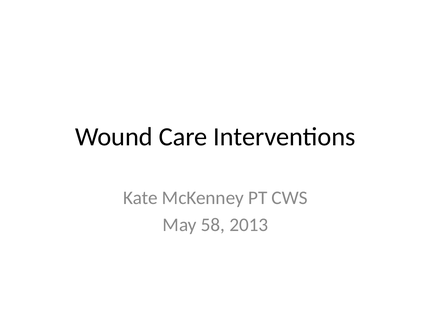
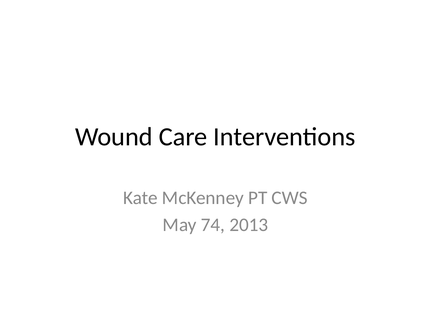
58: 58 -> 74 (213, 225)
